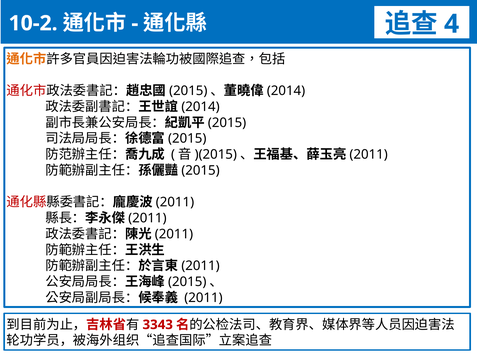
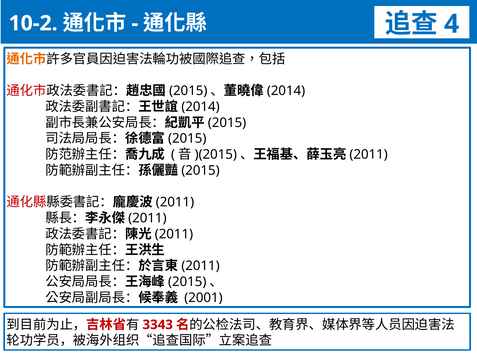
2011: 2011 -> 2001 (203, 298)
